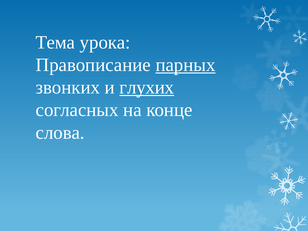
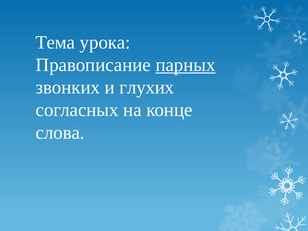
глухих underline: present -> none (147, 87)
